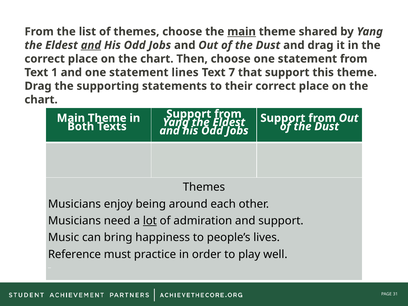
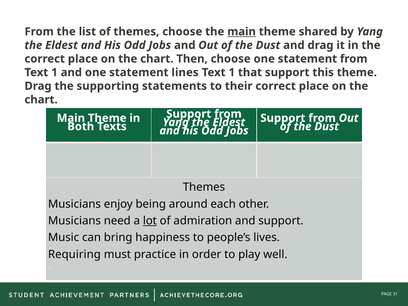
and underline: present -> none (91, 45)
7: 7 -> 1 (232, 72)
Reference: Reference -> Requiring (74, 254)
